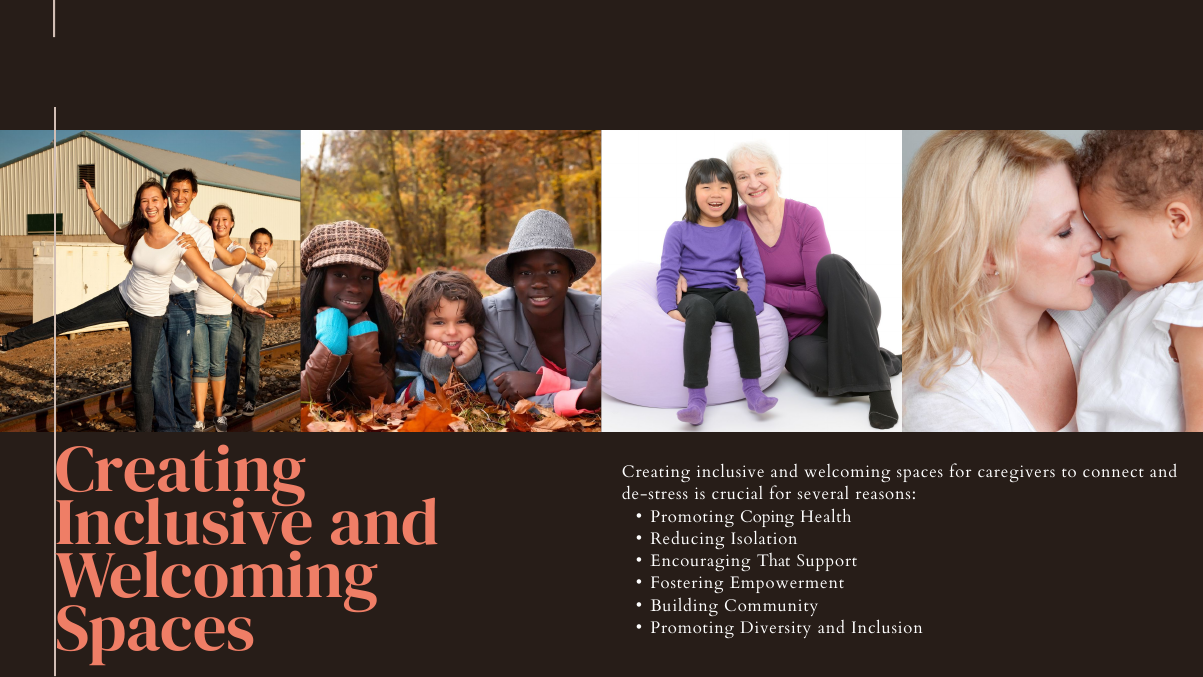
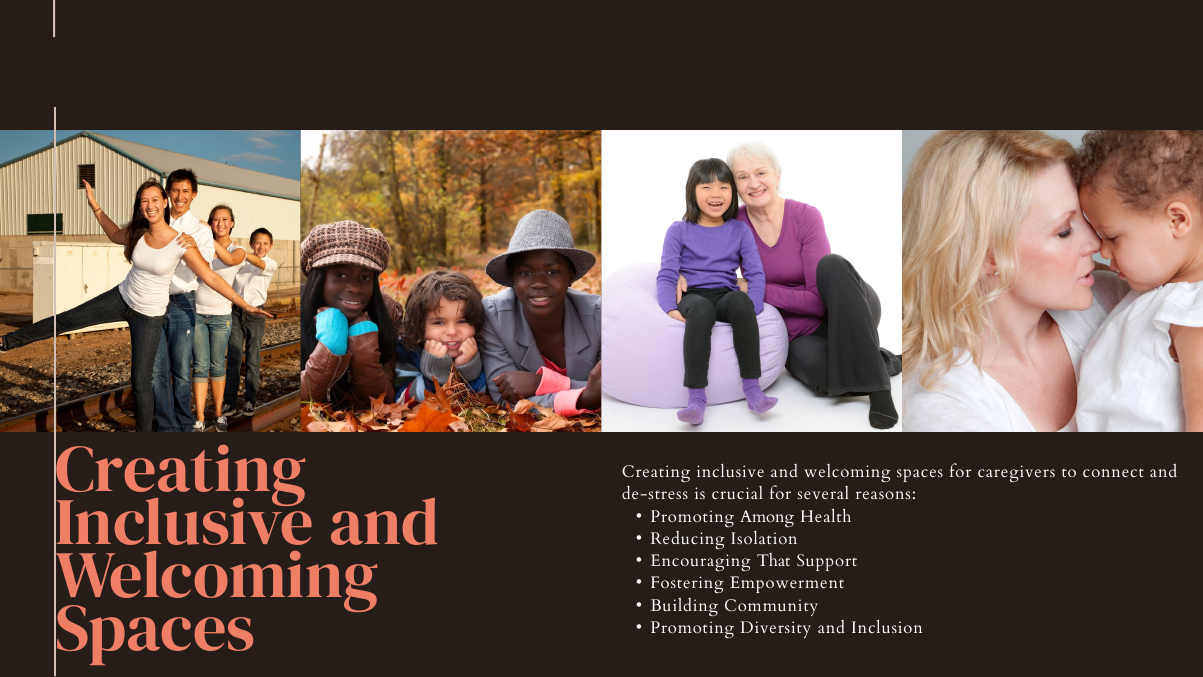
Coping: Coping -> Among (767, 516)
